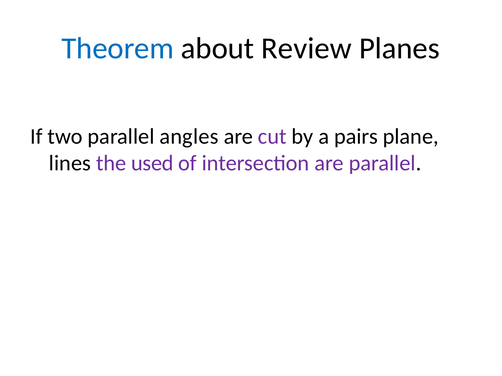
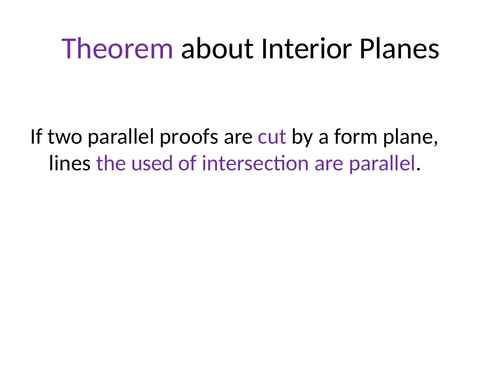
Theorem colour: blue -> purple (118, 49)
Review: Review -> Interior (307, 49)
angles: angles -> proofs (189, 137)
pairs: pairs -> form (356, 137)
